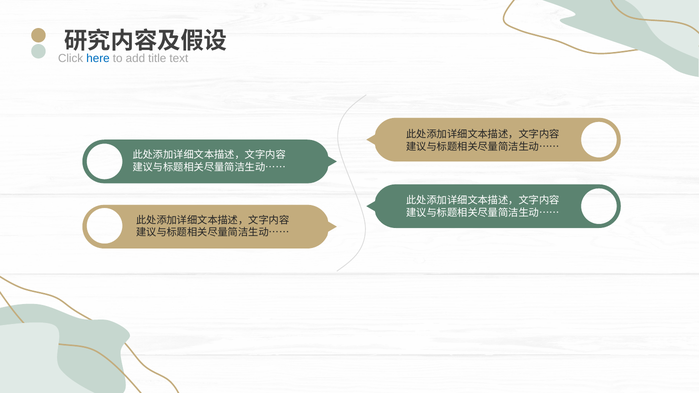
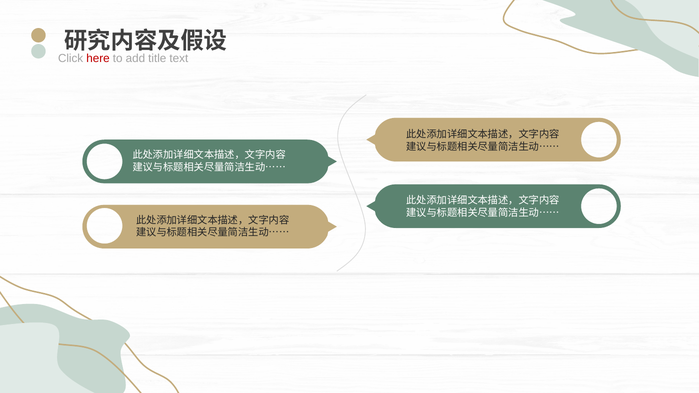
here colour: blue -> red (98, 58)
